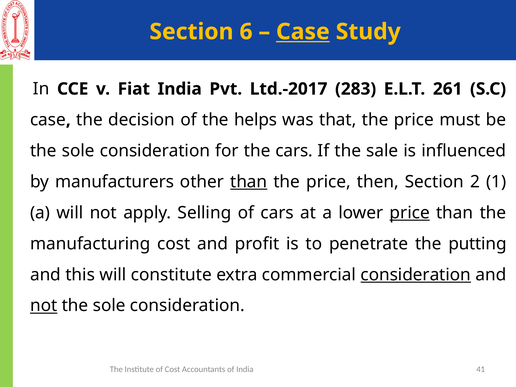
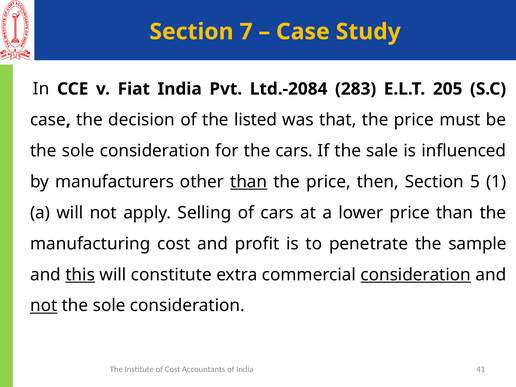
6: 6 -> 7 (246, 32)
Case underline: present -> none (303, 32)
Ltd.-2017: Ltd.-2017 -> Ltd.-2084 (289, 89)
261: 261 -> 205 (448, 89)
helps: helps -> listed (256, 120)
2: 2 -> 5 (475, 182)
price underline: present -> none (410, 213)
putting: putting -> sample (477, 244)
this underline: none -> present (80, 275)
